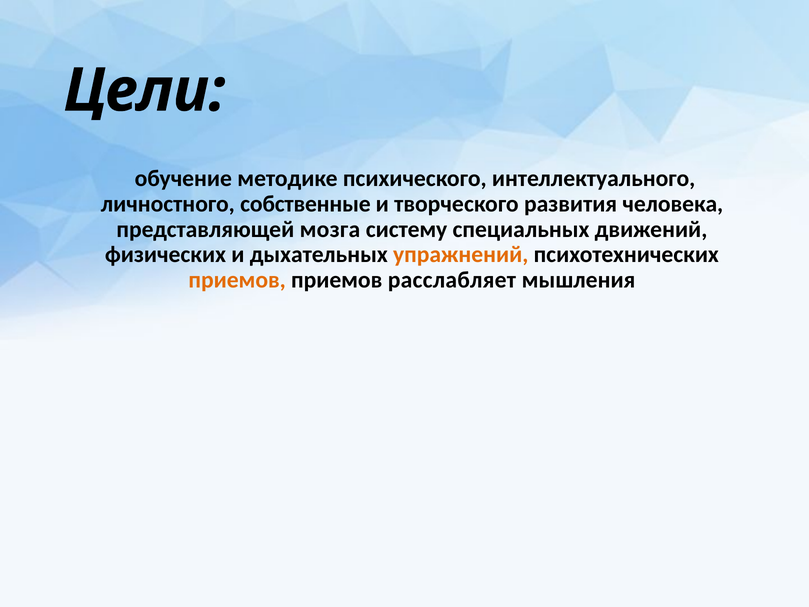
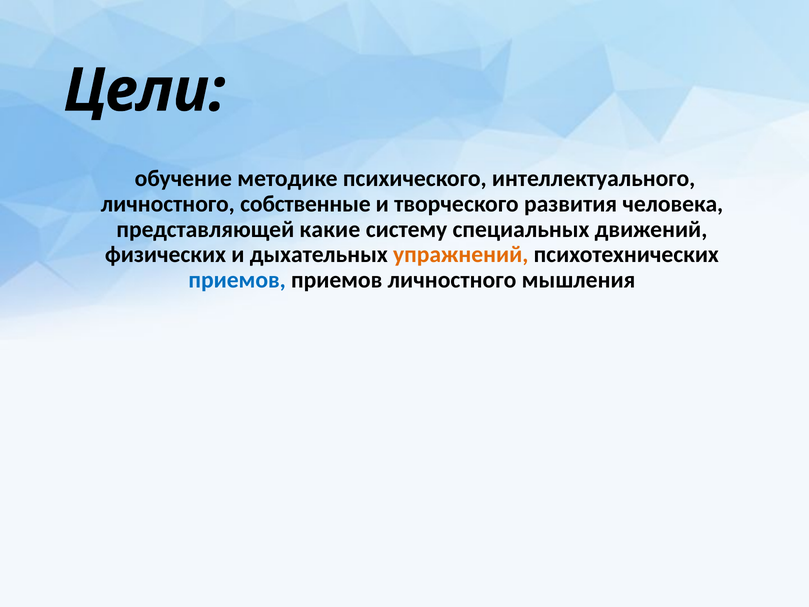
мозга: мозга -> какие (330, 229)
приемов colour: orange -> blue (237, 280)
приемов расслабляет: расслабляет -> личностного (452, 280)
